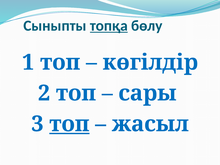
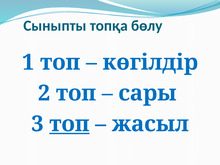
топқа underline: present -> none (109, 26)
